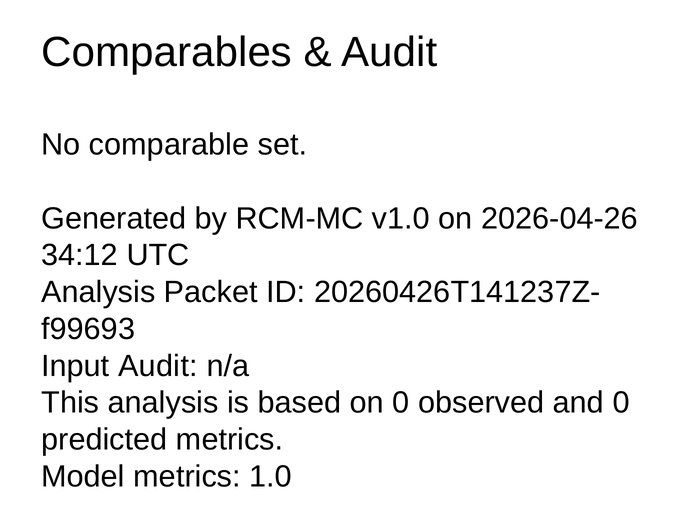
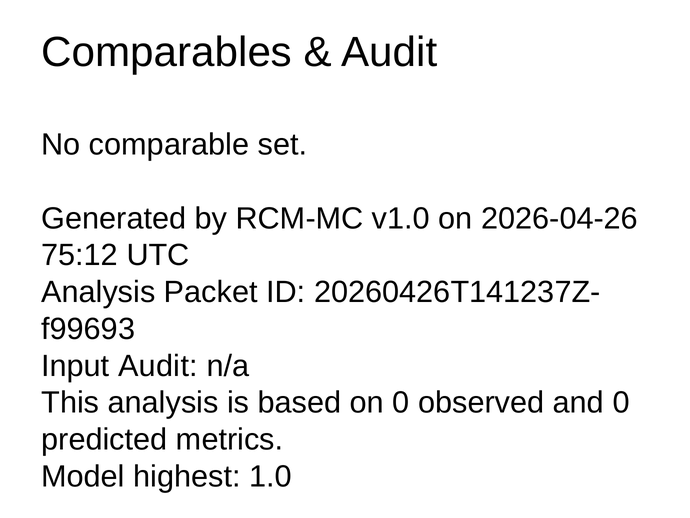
34:12: 34:12 -> 75:12 (80, 255)
Model metrics: metrics -> highest (187, 476)
